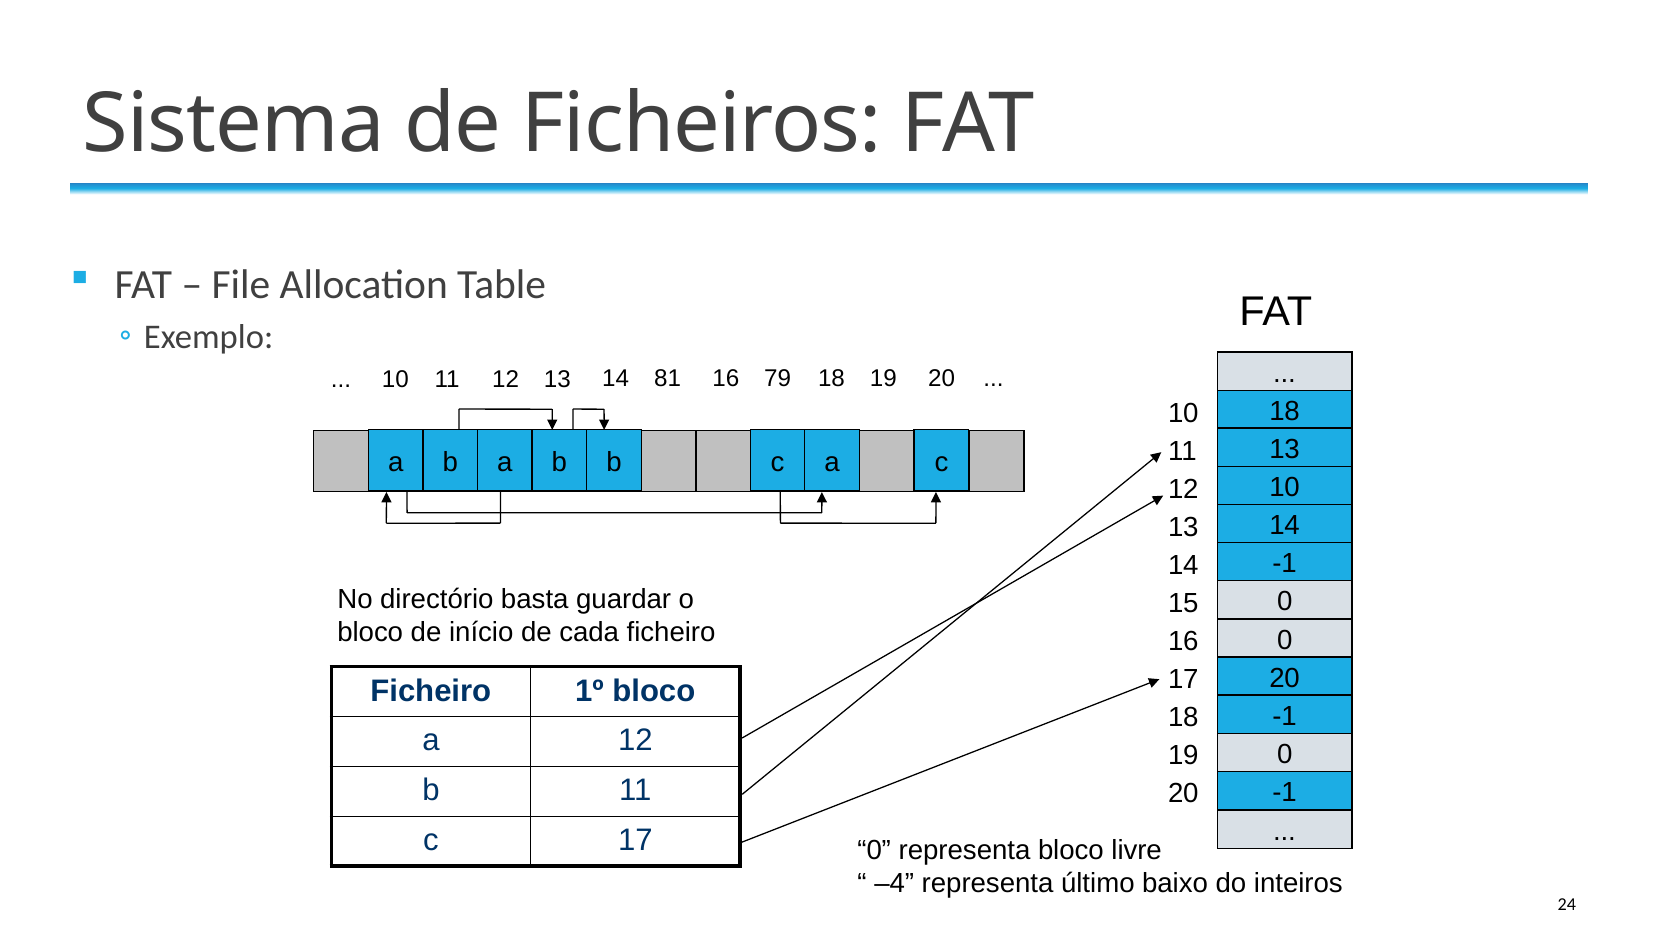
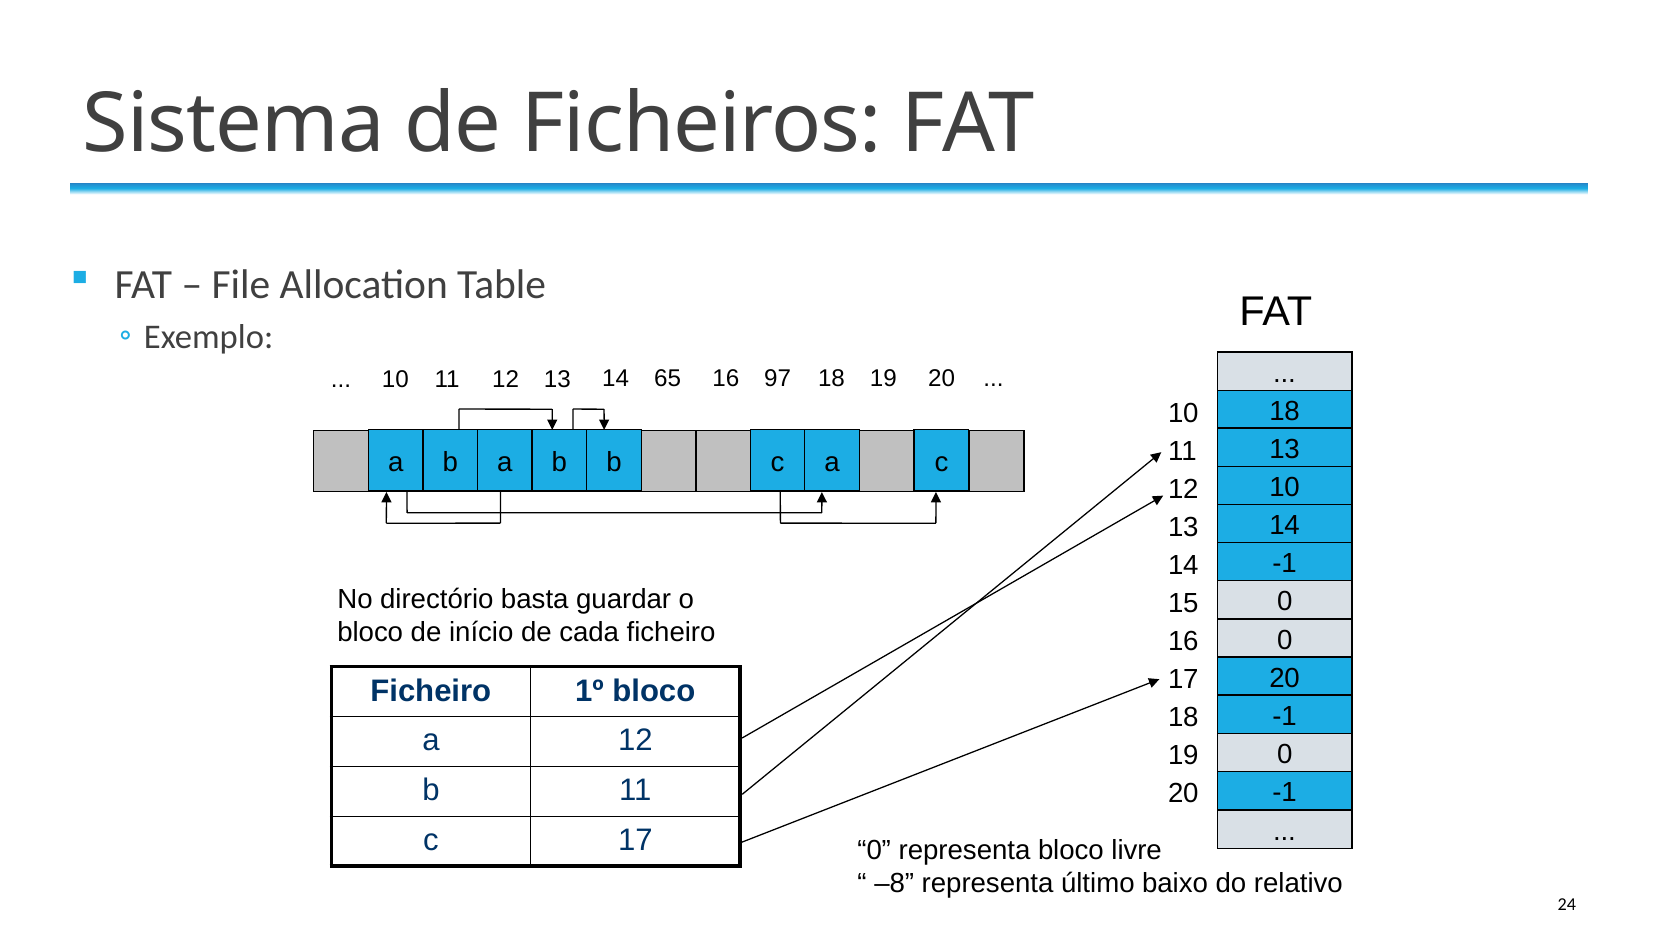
81: 81 -> 65 (668, 378)
79: 79 -> 97 (778, 378)
–4: –4 -> –8 (894, 884)
inteiros: inteiros -> relativo (1298, 884)
